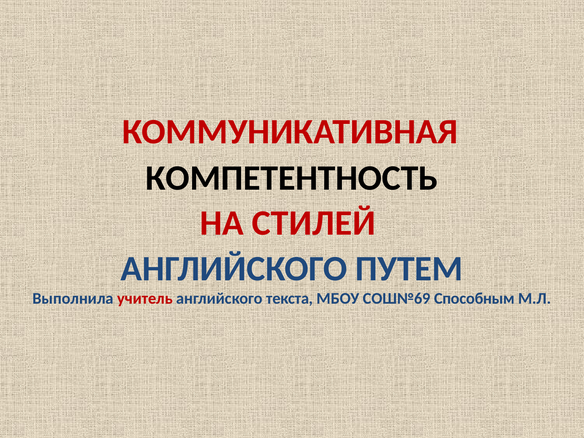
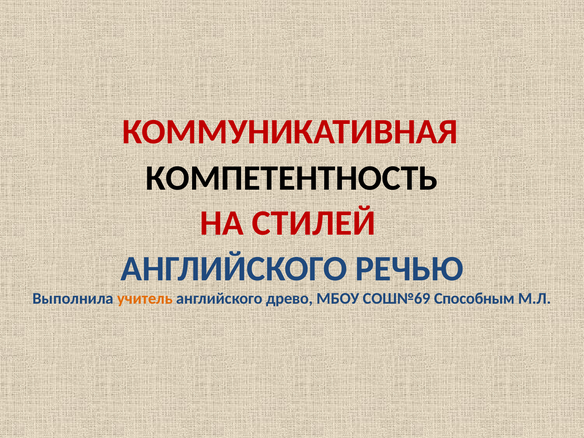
ПУТЕМ: ПУТЕМ -> РЕЧЬЮ (409, 269)
учитель colour: red -> orange (145, 298)
текста: текста -> древо (290, 298)
